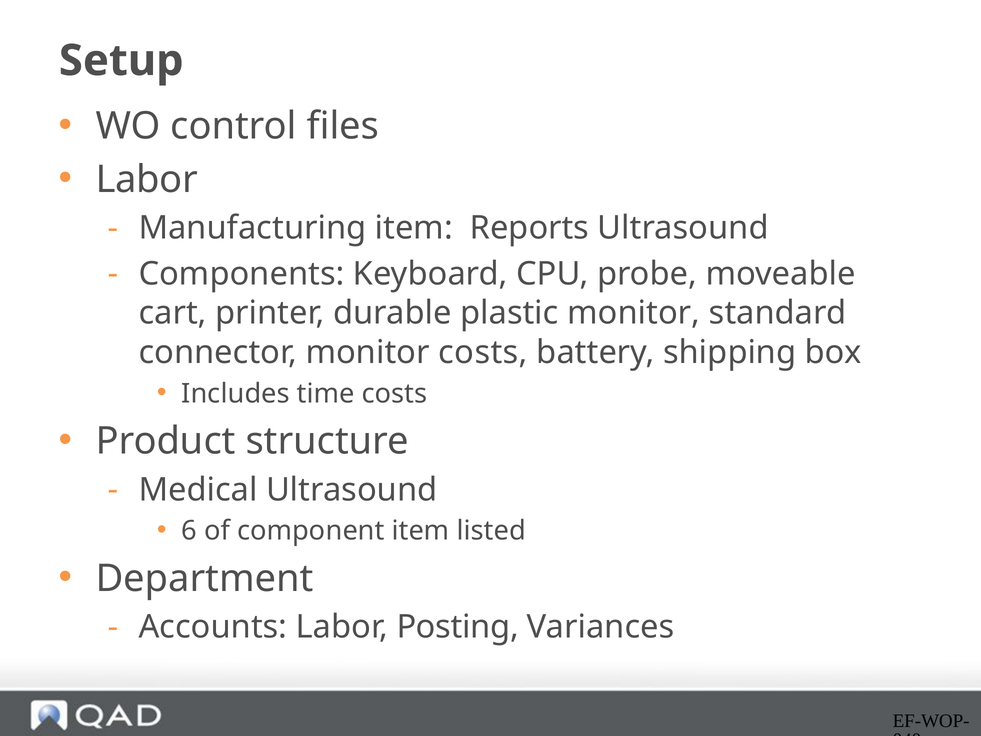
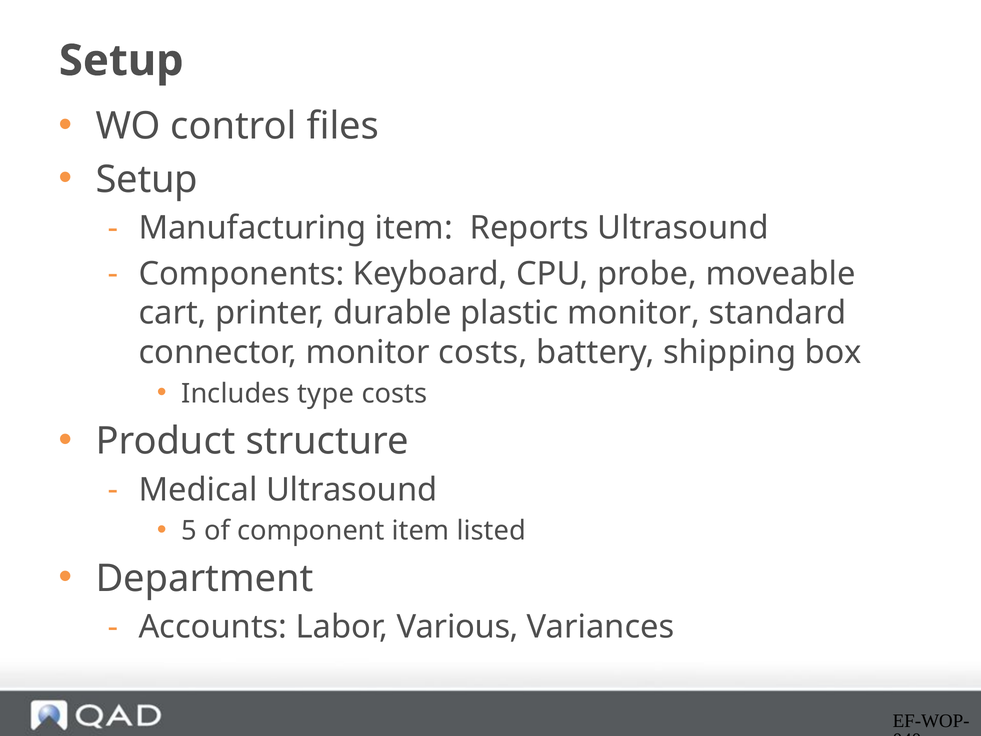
Labor: Labor -> Setup (147, 179)
time: time -> type (326, 393)
6: 6 -> 5 (189, 531)
Posting: Posting -> Various (458, 627)
